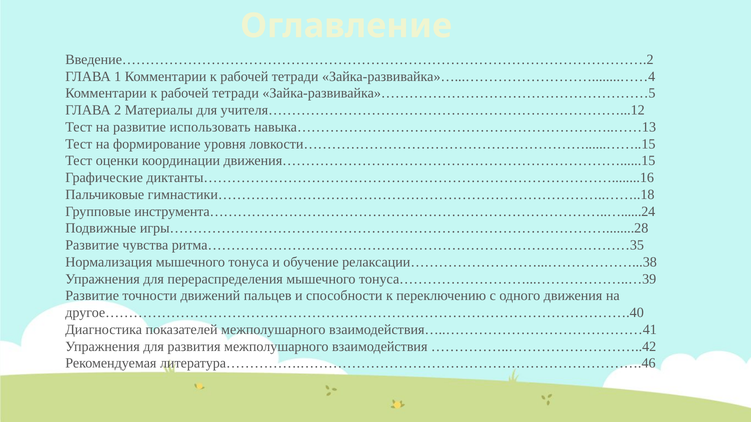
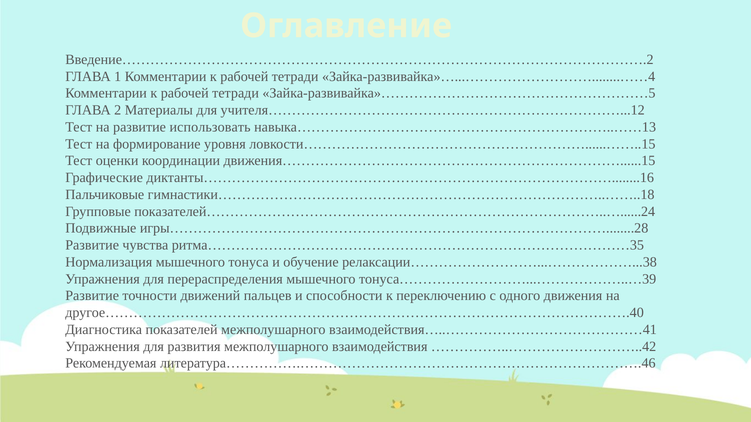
инструмента…………………………………………………………………………..…......24: инструмента…………………………………………………………………………..…......24 -> показателей…………………………………………………………………………..…......24 (395, 212)
